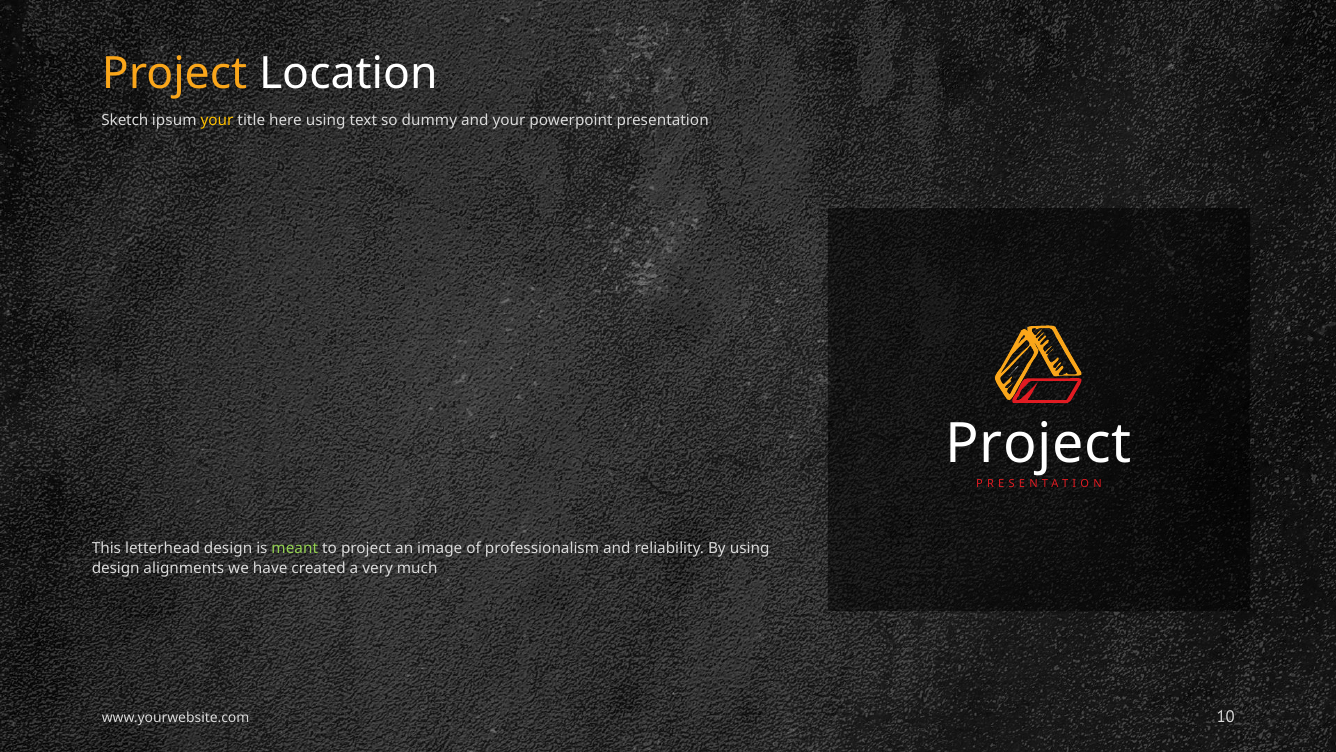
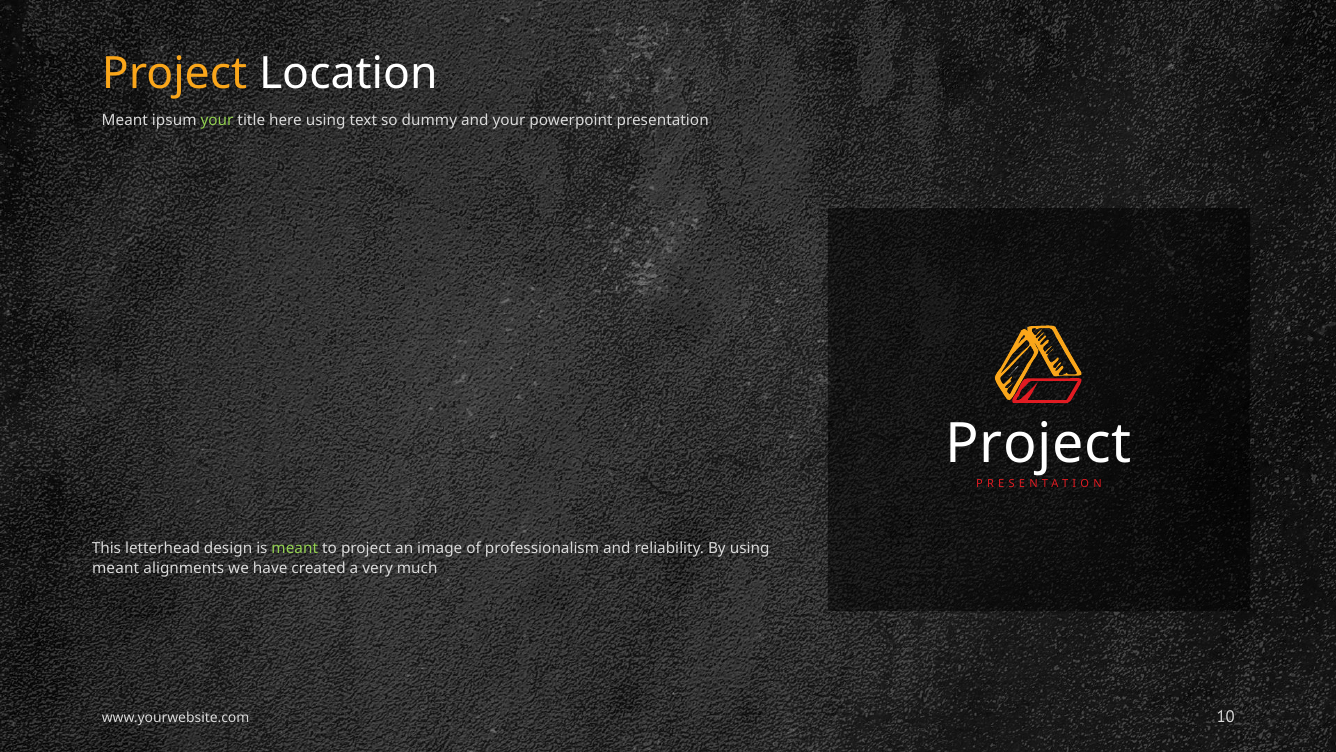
Sketch: Sketch -> Meant (125, 120)
your colour: yellow -> light green (217, 120)
design: design -> meant (116, 568)
